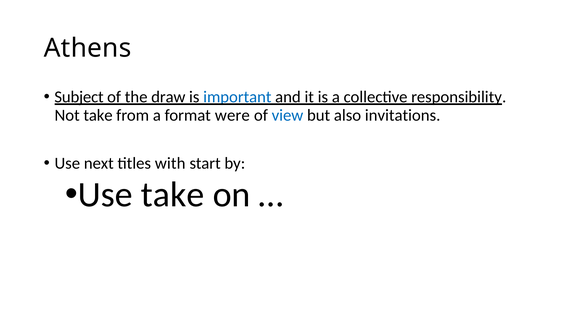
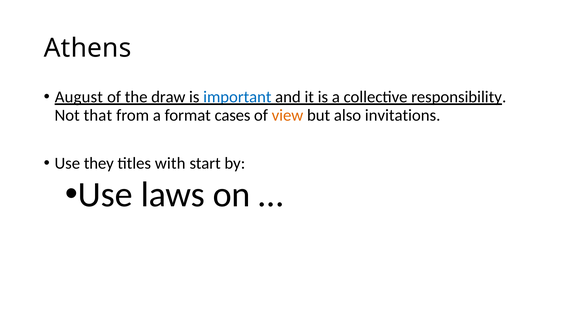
Subject: Subject -> August (79, 97)
Not take: take -> that (98, 115)
were: were -> cases (233, 115)
view colour: blue -> orange (287, 115)
next: next -> they (99, 163)
Use take: take -> laws (173, 195)
